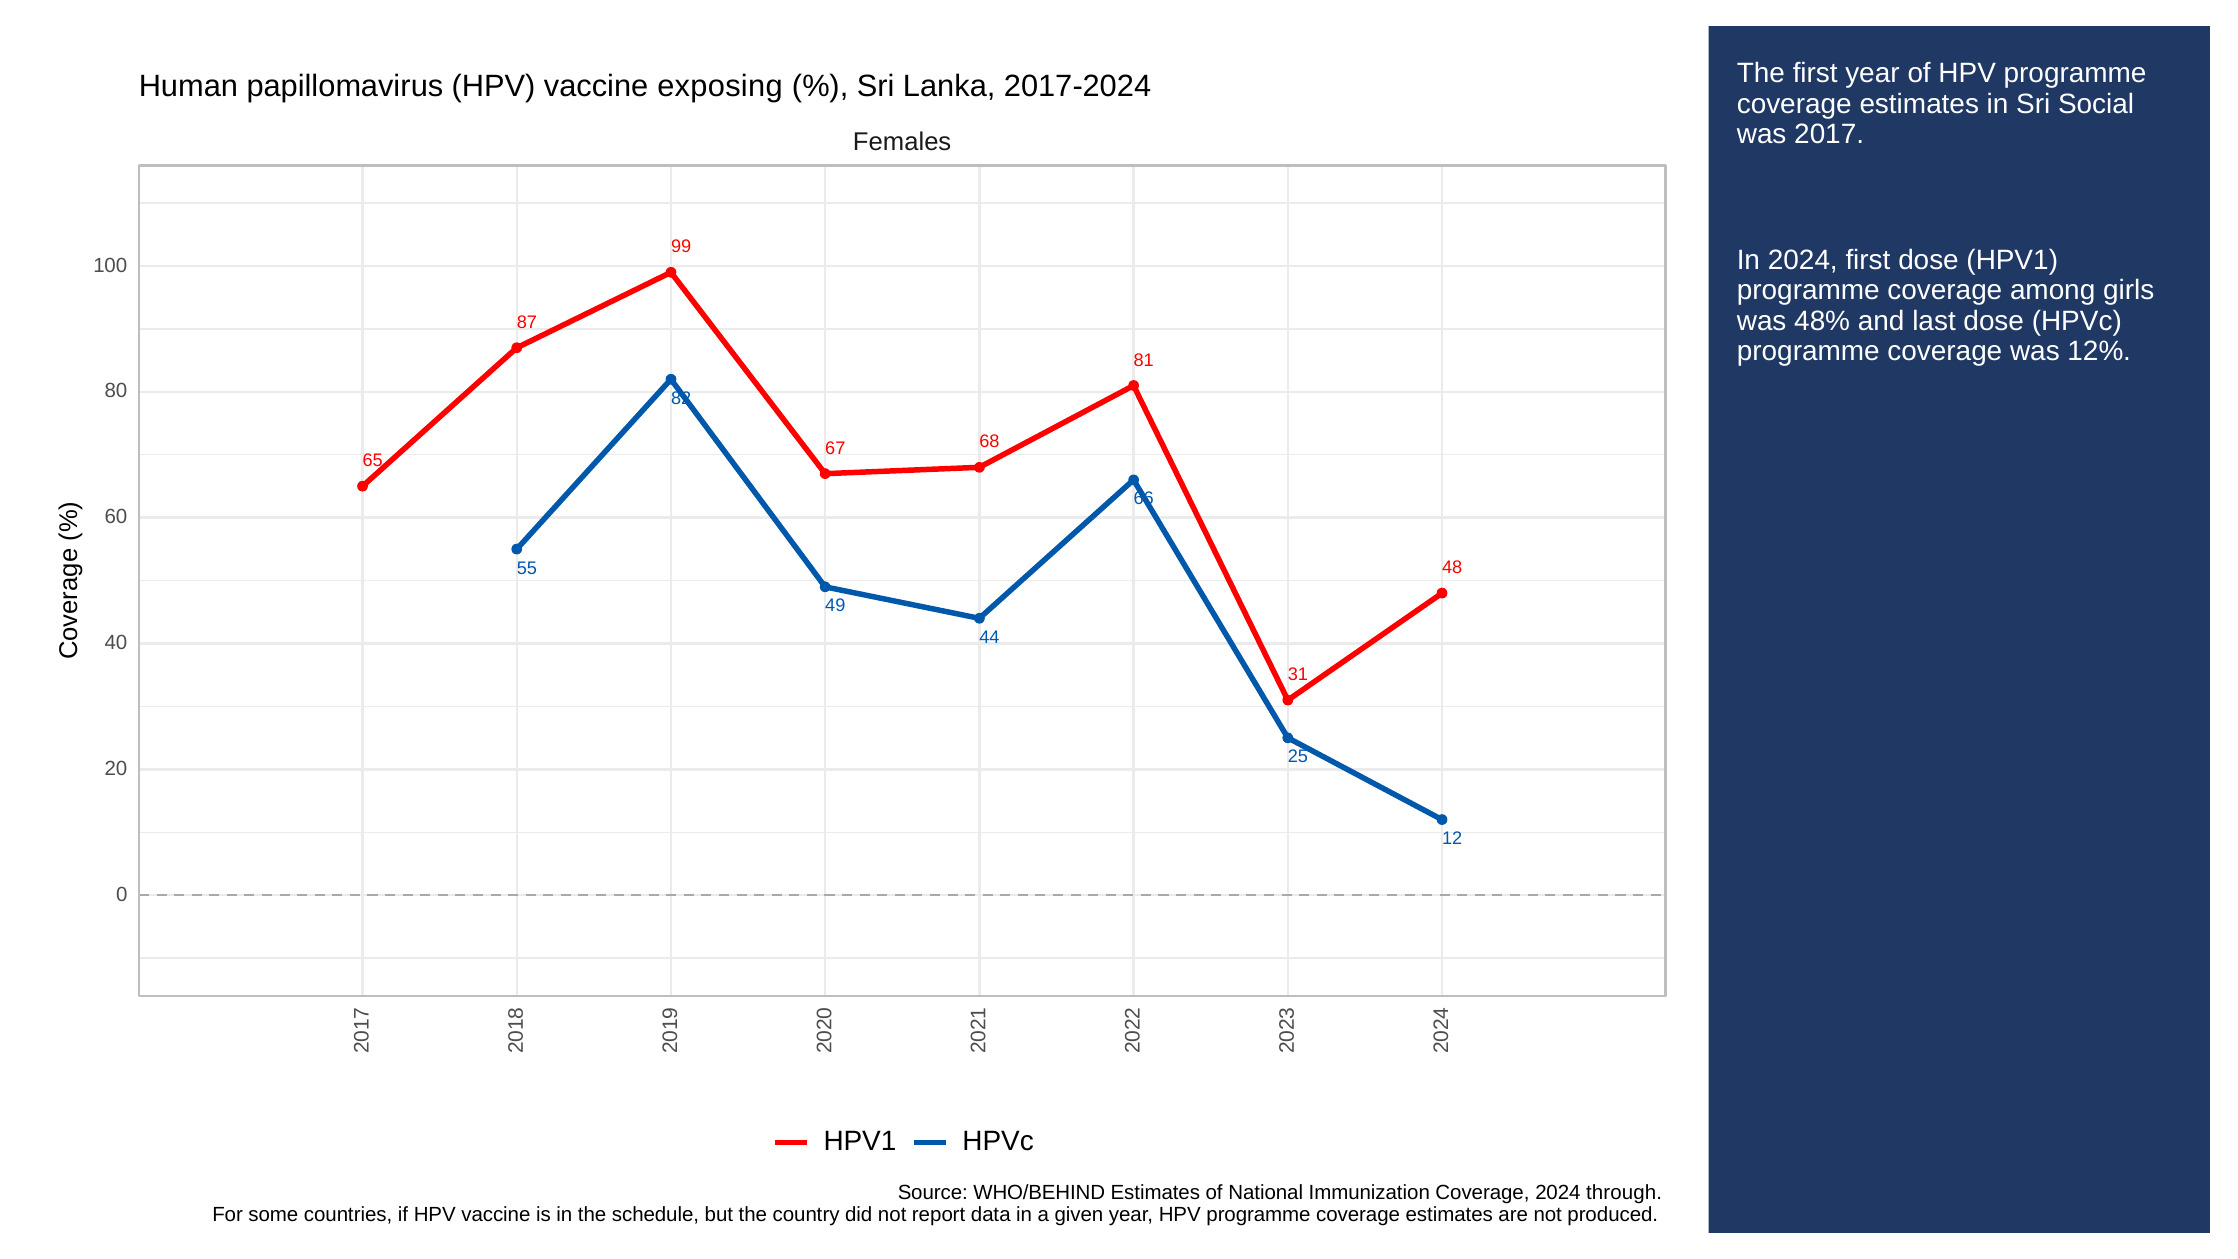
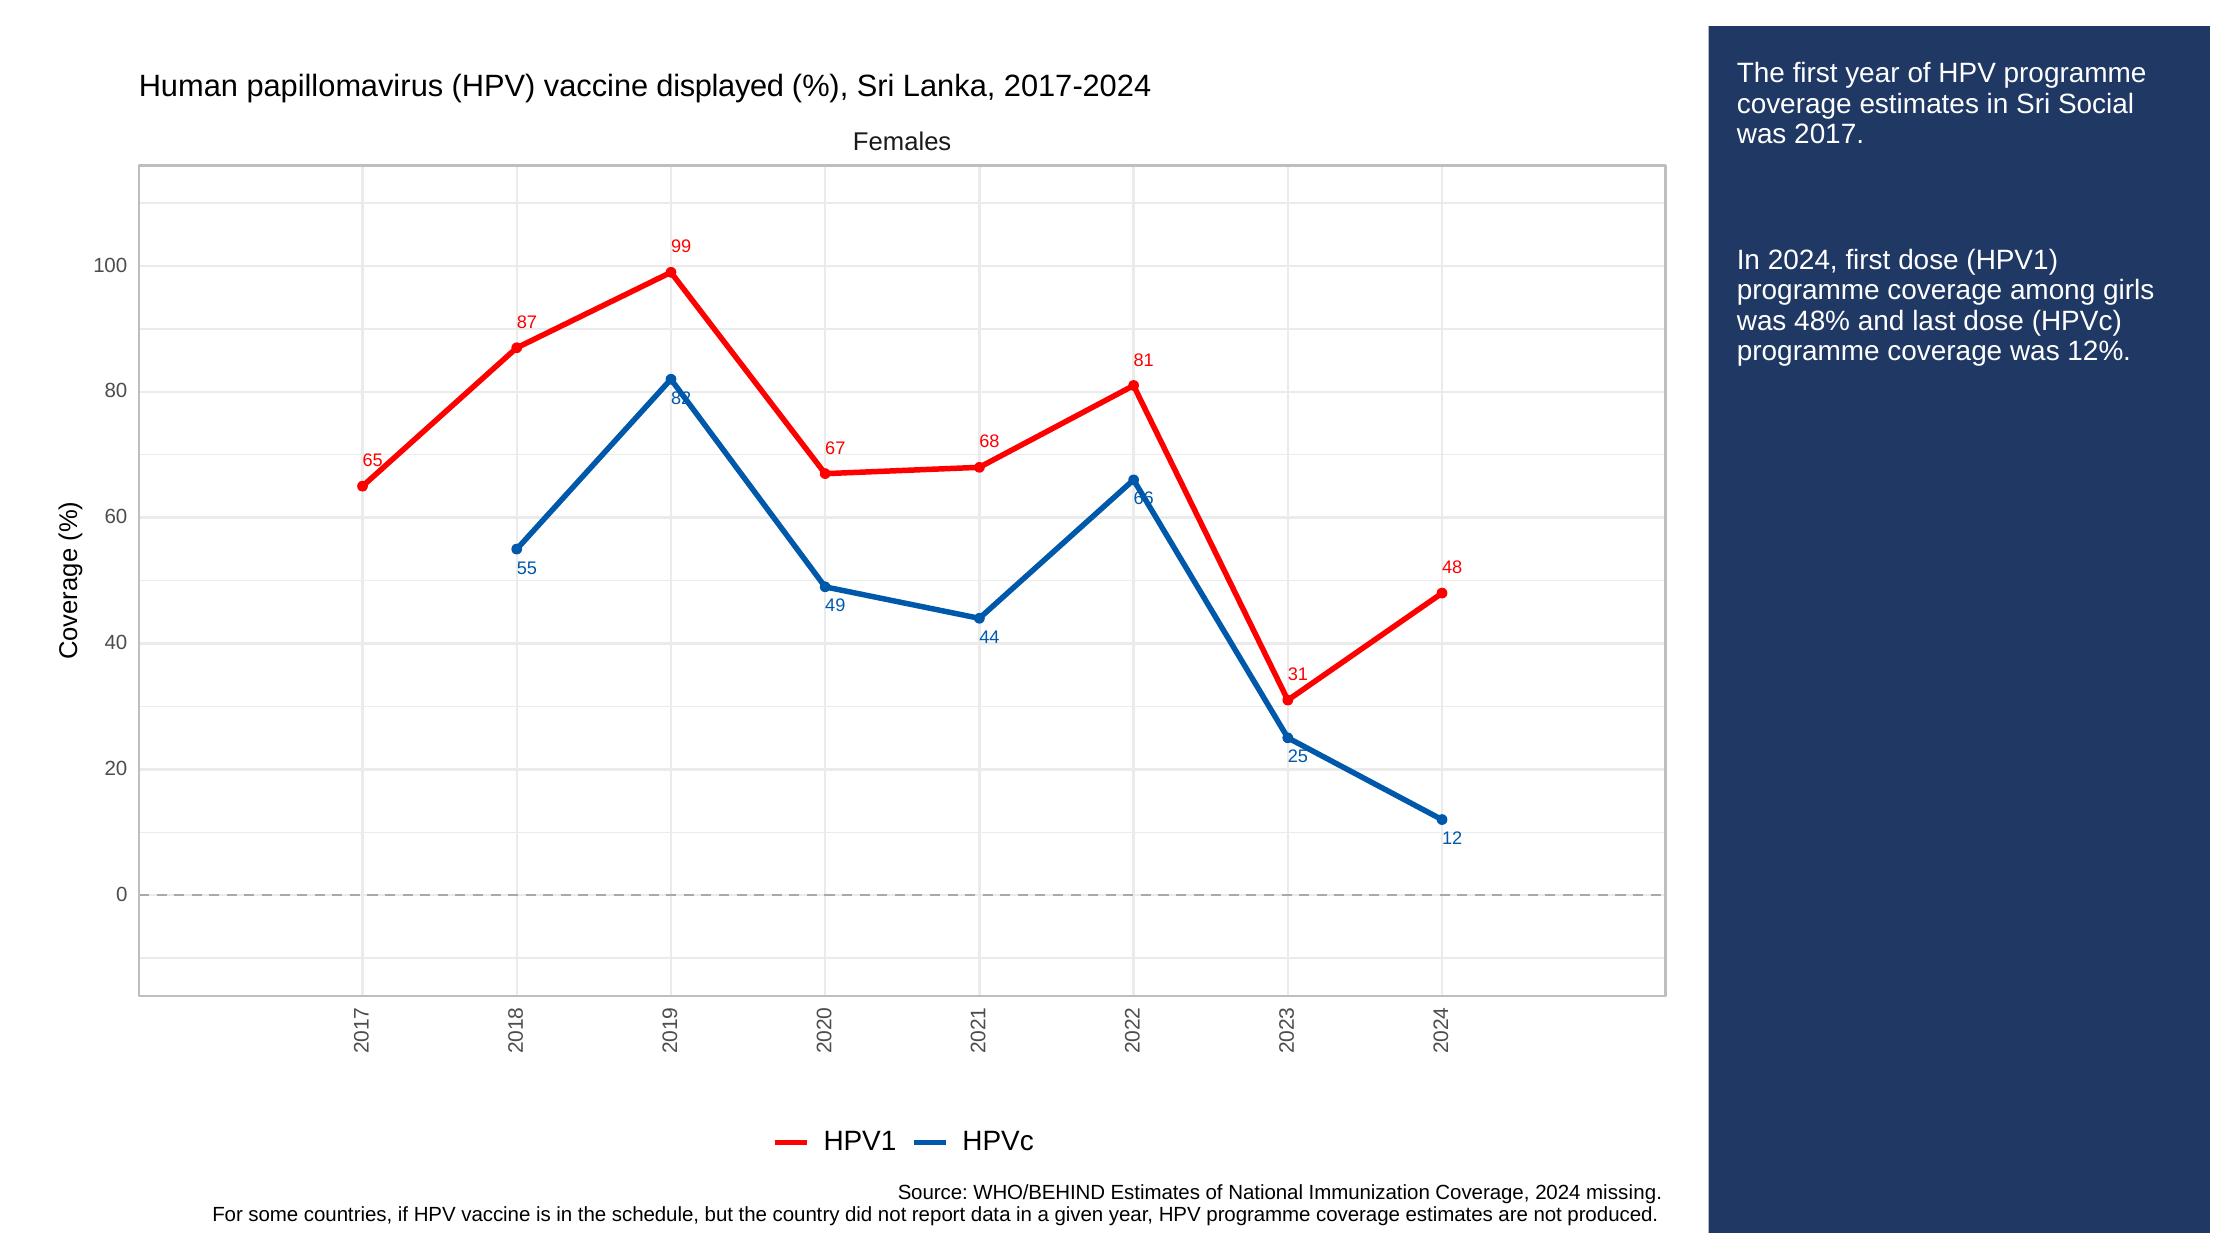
exposing: exposing -> displayed (720, 87)
through: through -> missing (1624, 1193)
